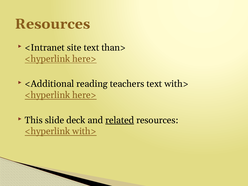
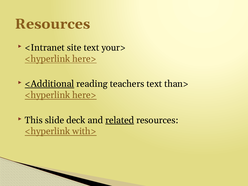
than>: than> -> your> (114, 48)
<Additional underline: none -> present (49, 84)
text with>: with> -> than> (177, 84)
